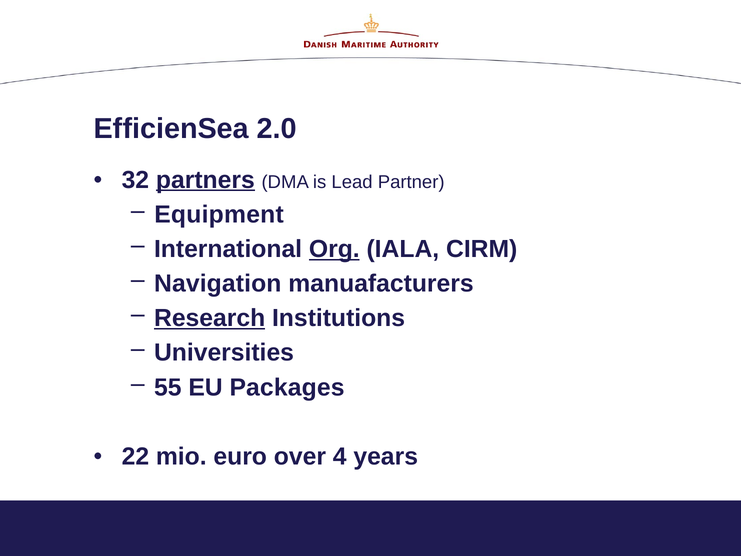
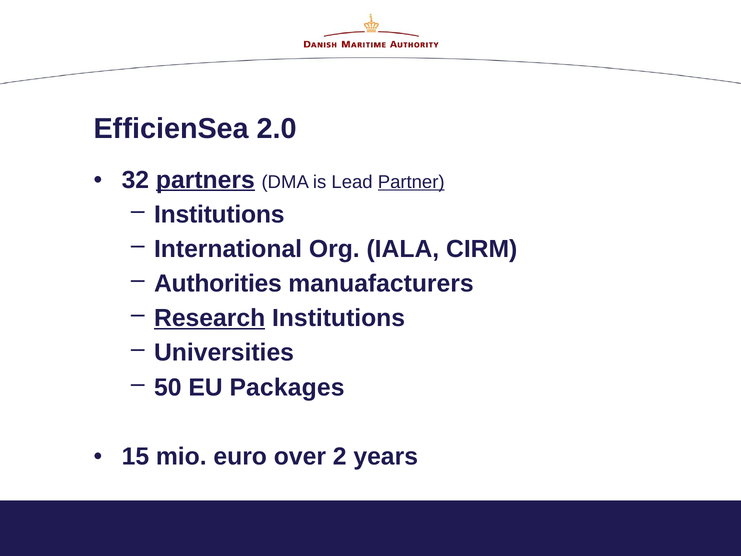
Partner underline: none -> present (411, 182)
Equipment: Equipment -> Institutions (219, 214)
Org underline: present -> none (334, 249)
Navigation: Navigation -> Authorities (218, 283)
55: 55 -> 50 (168, 387)
22: 22 -> 15 (135, 456)
4: 4 -> 2 (340, 456)
